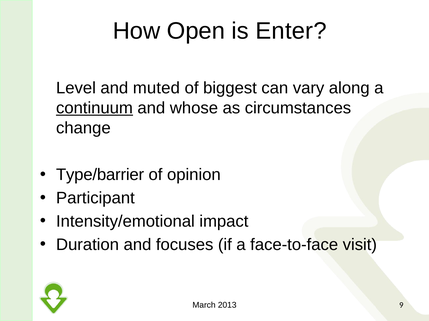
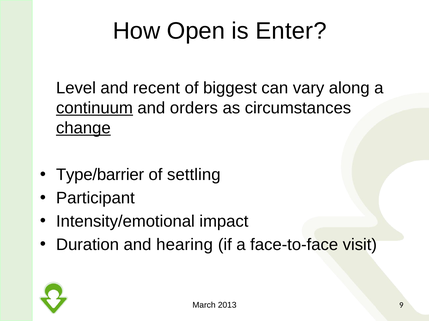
muted: muted -> recent (156, 88)
whose: whose -> orders (194, 108)
change underline: none -> present (83, 128)
opinion: opinion -> settling (194, 175)
focuses: focuses -> hearing (185, 245)
